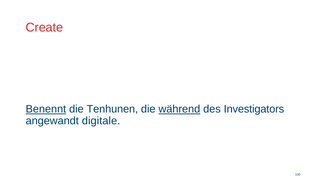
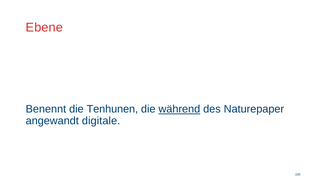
Create: Create -> Ebene (44, 27)
Benennt underline: present -> none (46, 109)
Investigators: Investigators -> Naturepaper (254, 109)
